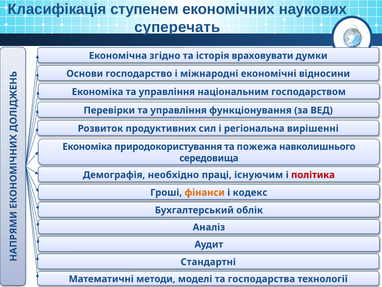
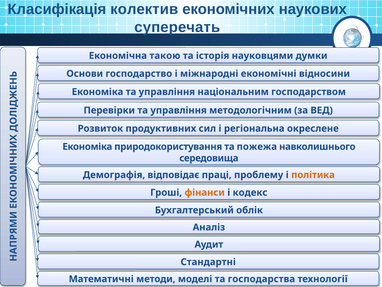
ступенем: ступенем -> колектив (144, 9)
згідно: згідно -> такою (165, 56)
враховувати: враховувати -> науковцями (262, 56)
функціонування: функціонування -> методологічним (250, 110)
вирішенні: вирішенні -> окреслене (313, 128)
необхідно: необхідно -> відповідає (173, 175)
існуючим: існуючим -> проблему (259, 175)
політика colour: red -> orange (313, 175)
